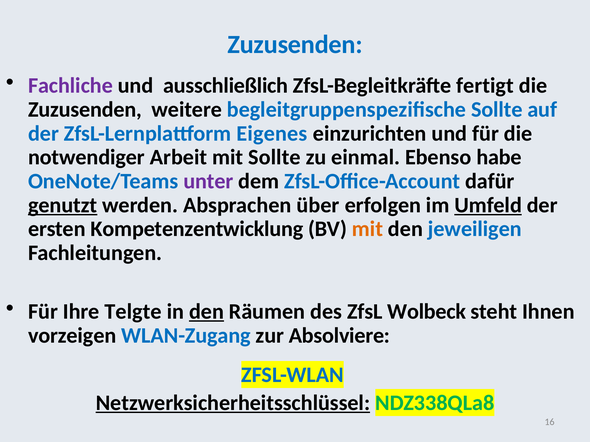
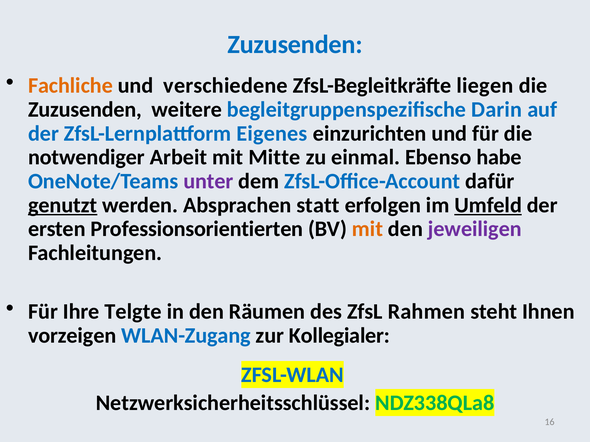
Fachliche colour: purple -> orange (70, 86)
ausschließlich: ausschließlich -> verschiedene (225, 86)
fertigt: fertigt -> liegen (485, 86)
begleitgruppenspezifische Sollte: Sollte -> Darin (497, 110)
mit Sollte: Sollte -> Mitte (274, 157)
über: über -> statt (318, 205)
Kompetenzentwicklung: Kompetenzentwicklung -> Professionsorientierten (197, 229)
jeweiligen colour: blue -> purple (475, 229)
den underline: present -> none (206, 312)
Wolbeck: Wolbeck -> Rahmen (426, 312)
Absolviere: Absolviere -> Kollegialer (339, 336)
Netzwerksicherheitsschlüssel underline: present -> none (233, 403)
